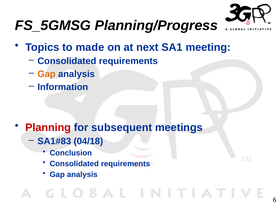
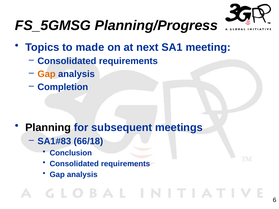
Information: Information -> Completion (63, 87)
Planning colour: red -> black (48, 128)
04/18: 04/18 -> 66/18 (88, 141)
